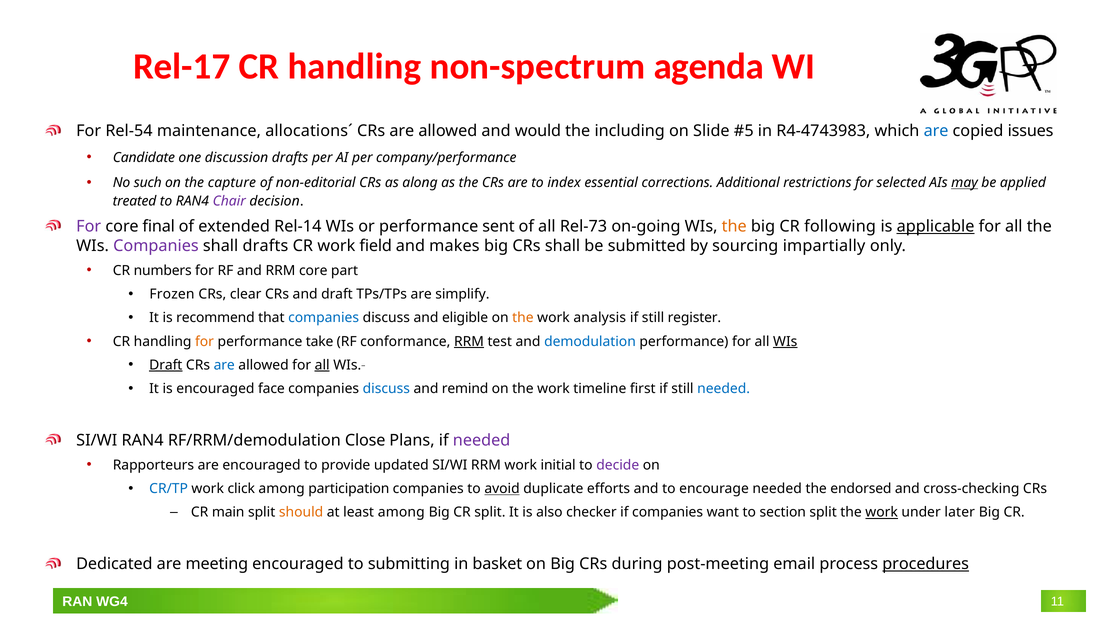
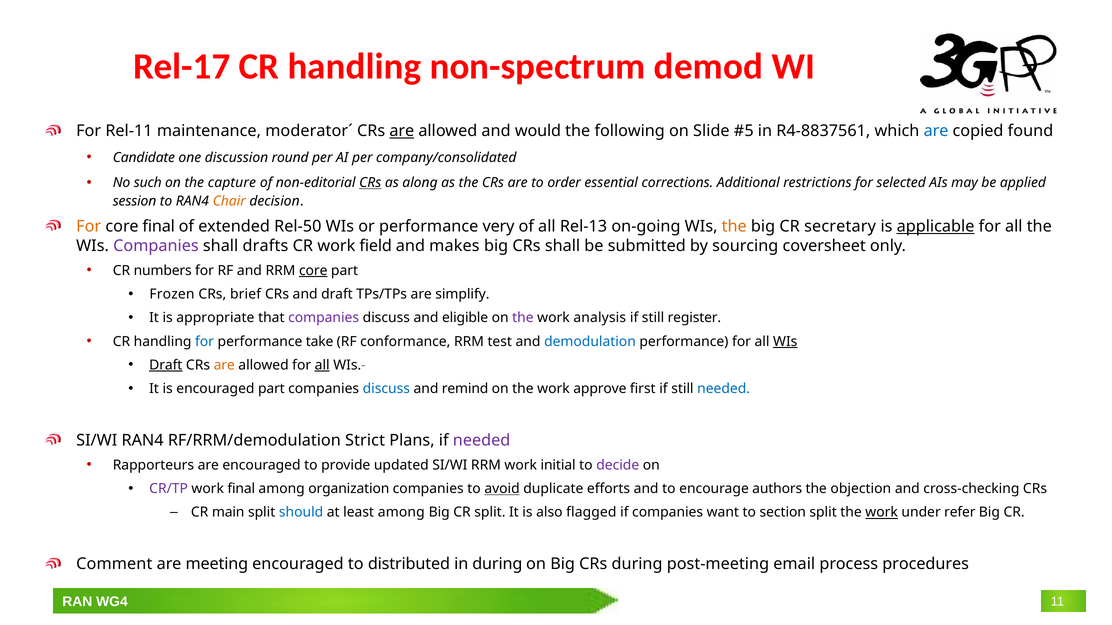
agenda: agenda -> demod (709, 67)
Rel-54: Rel-54 -> Rel-11 (129, 131)
allocations´: allocations´ -> moderator´ (309, 131)
are underline: none -> present (402, 131)
including: including -> following (630, 131)
R4-4743983: R4-4743983 -> R4-8837561 (823, 131)
issues: issues -> found (1030, 131)
discussion drafts: drafts -> round (290, 158)
company/performance: company/performance -> company/consolidated (446, 158)
CRs underline: none -> present (370, 183)
index: index -> order (564, 183)
may underline: present -> none (965, 183)
treated: treated -> session (135, 201)
Chair colour: purple -> orange (229, 201)
For colour: purple -> orange (89, 226)
Rel-14: Rel-14 -> Rel-50 (298, 226)
sent: sent -> very (498, 226)
Rel-73: Rel-73 -> Rel-13 (583, 226)
following: following -> secretary (840, 226)
impartially: impartially -> coversheet (824, 246)
core underline: none -> present (313, 271)
clear: clear -> brief (246, 294)
recommend: recommend -> appropriate (215, 318)
companies colour: blue -> purple (324, 318)
the colour: orange -> purple (523, 318)
for colour: orange -> blue (205, 342)
RRM underline: present -> none (469, 342)
are colour: blue -> orange (224, 365)
encouraged face: face -> part (271, 389)
timeline: timeline -> approve (600, 389)
Close: Close -> Strict (365, 441)
CR/TP colour: blue -> purple (169, 489)
work click: click -> final (241, 489)
participation: participation -> organization (349, 489)
encourage needed: needed -> authors (777, 489)
endorsed: endorsed -> objection (861, 489)
should colour: orange -> blue (301, 513)
checker: checker -> flagged (591, 513)
later: later -> refer (960, 513)
Dedicated: Dedicated -> Comment (114, 564)
submitting: submitting -> distributed (409, 564)
in basket: basket -> during (497, 564)
procedures underline: present -> none (926, 564)
